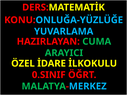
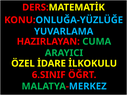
0.SINIF: 0.SINIF -> 6.SINIF (49, 75)
